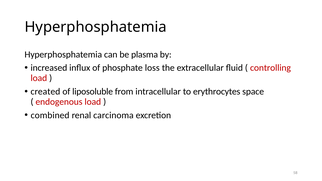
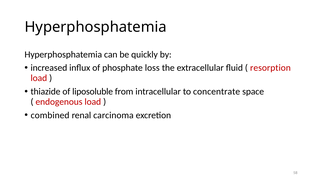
plasma: plasma -> quickly (145, 54)
controlling: controlling -> resorption (270, 68)
created: created -> thiazide (45, 92)
erythrocytes: erythrocytes -> concentrate (217, 92)
